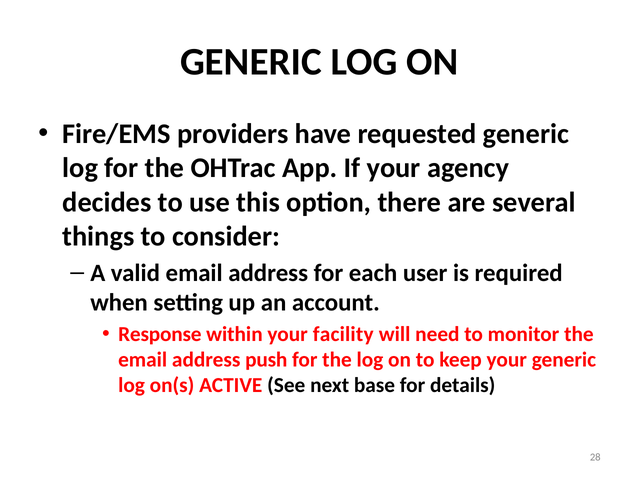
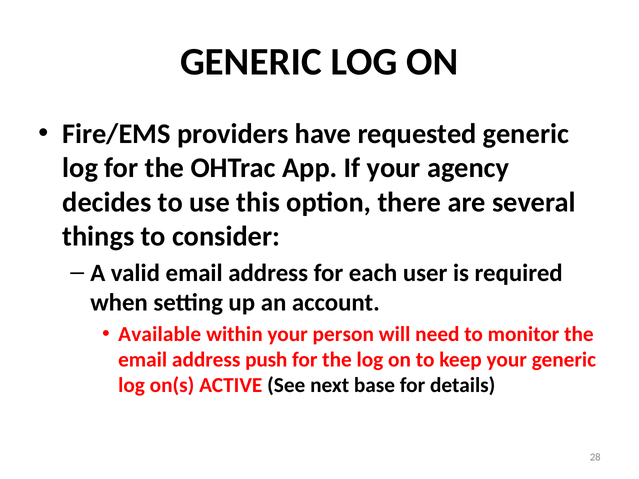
Response: Response -> Available (160, 335)
facility: facility -> person (343, 335)
